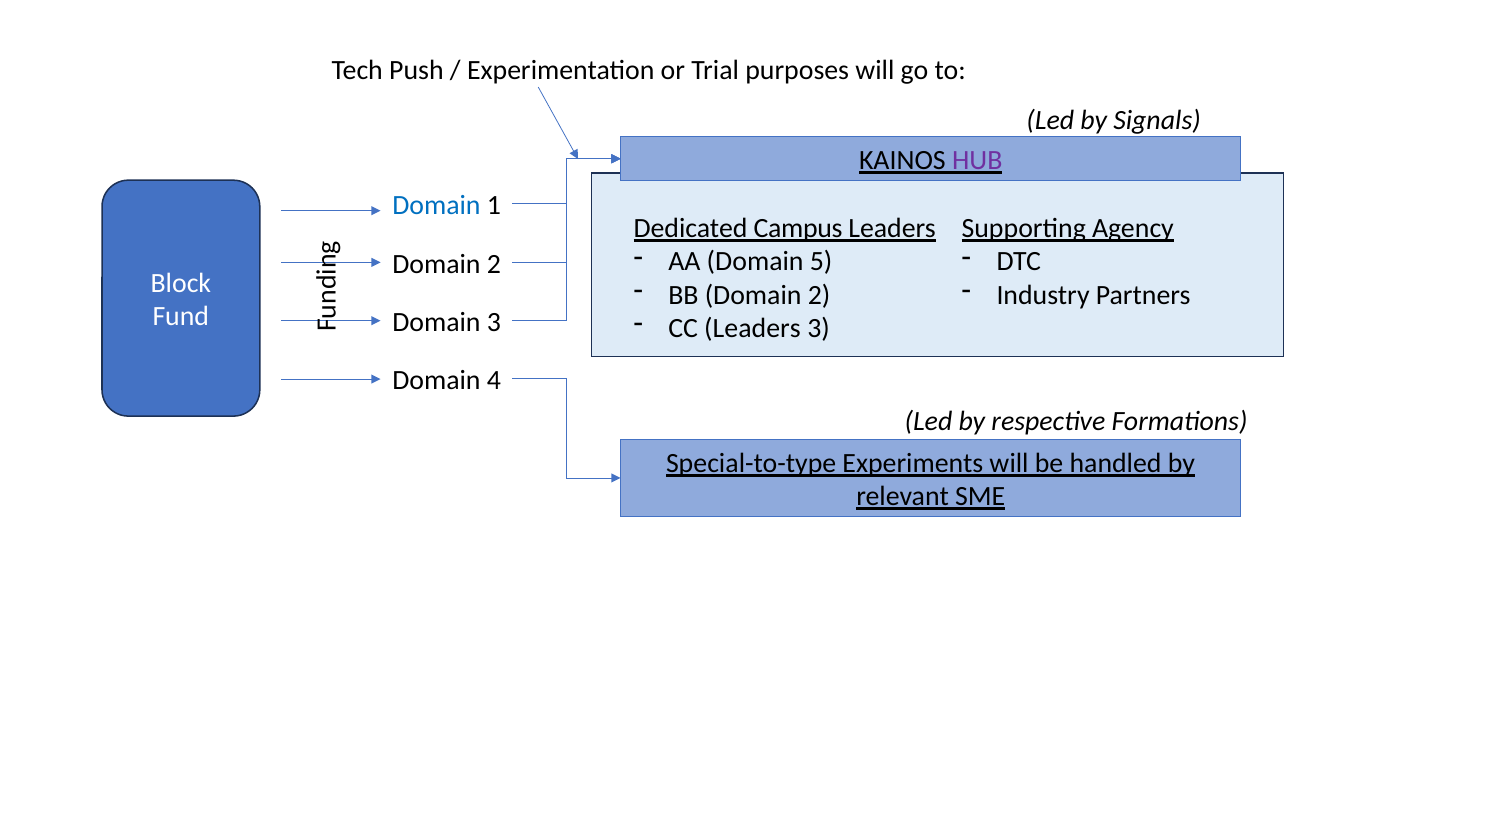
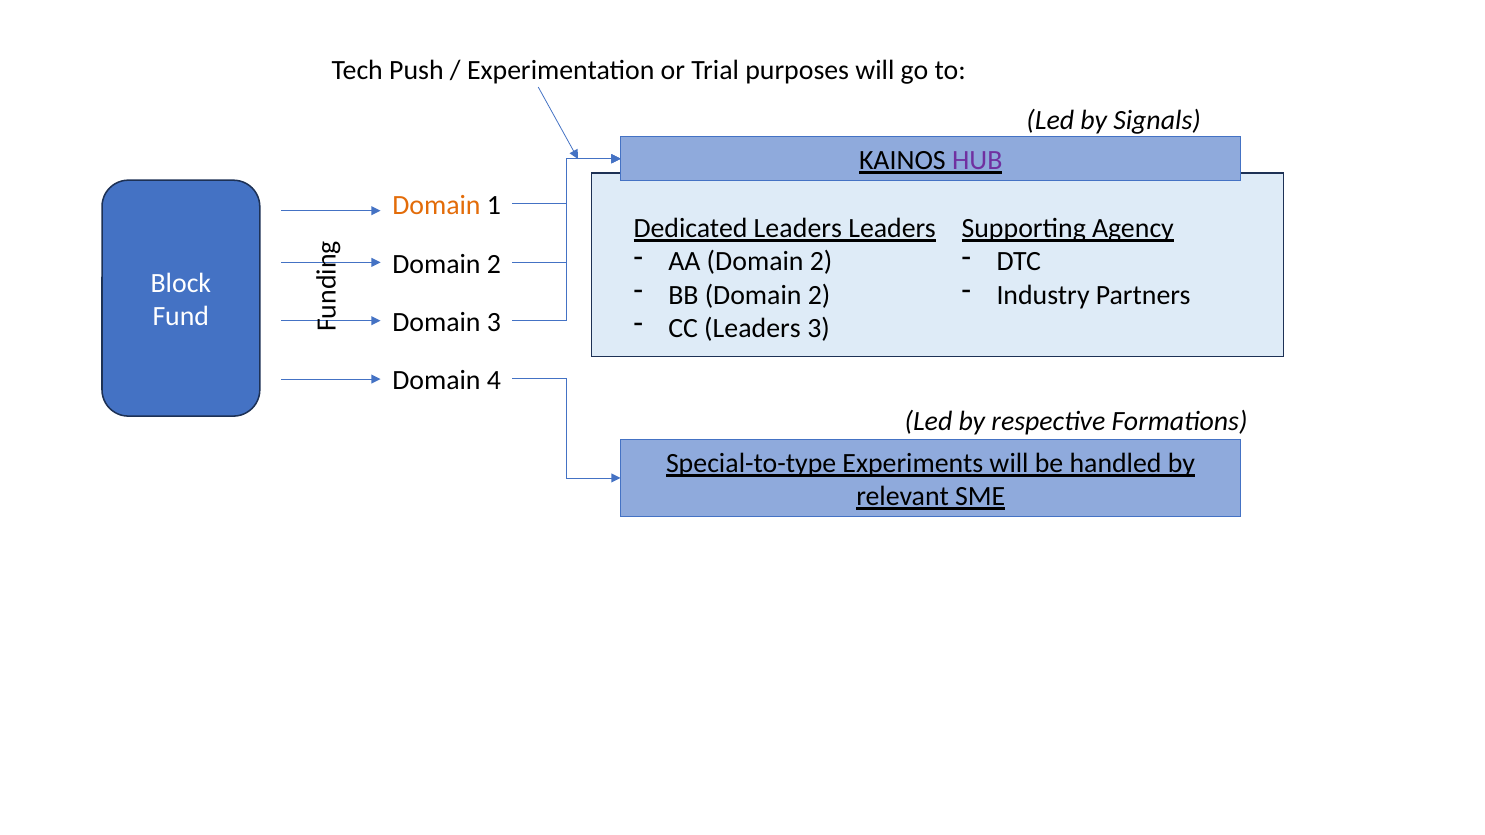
Domain colour: blue -> orange (436, 206)
Dedicated Campus: Campus -> Leaders (798, 228)
AA Domain 5: 5 -> 2 (821, 262)
